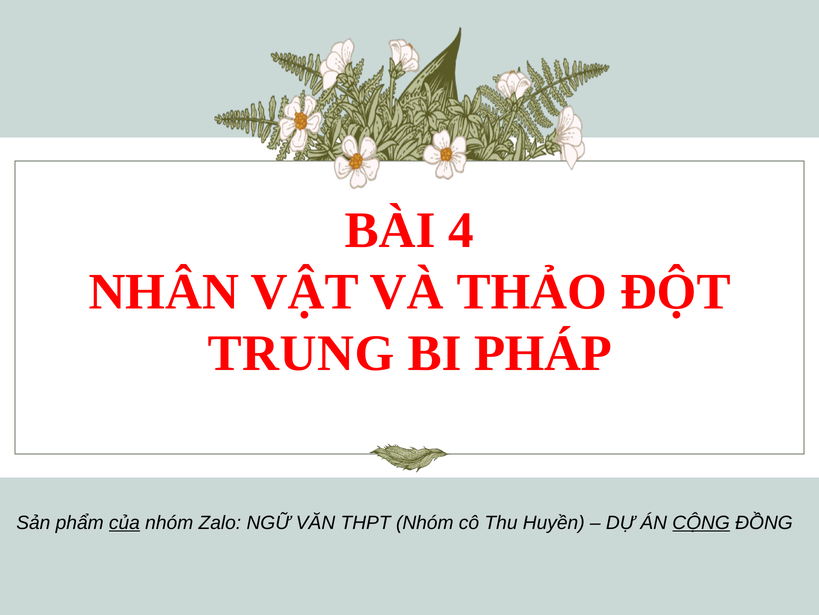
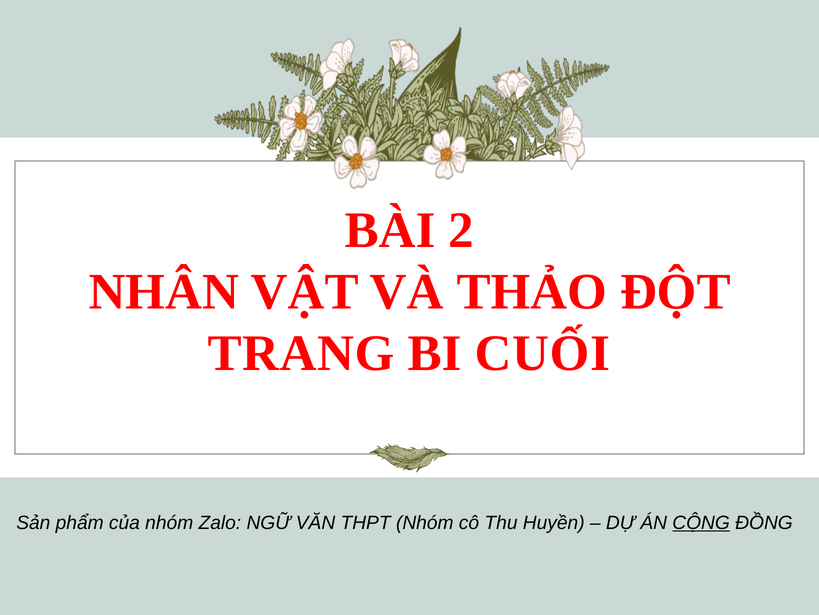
4: 4 -> 2 (461, 230)
TRUNG: TRUNG -> TRANG (301, 353)
PHÁP: PHÁP -> CUỐI (543, 353)
của underline: present -> none (124, 522)
